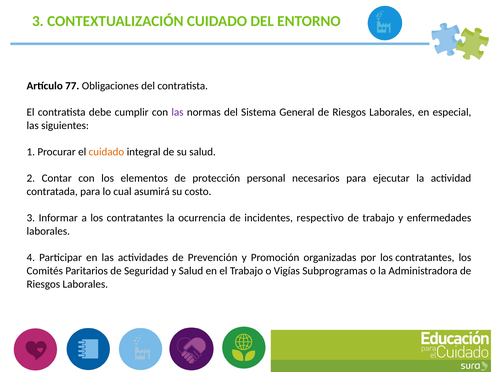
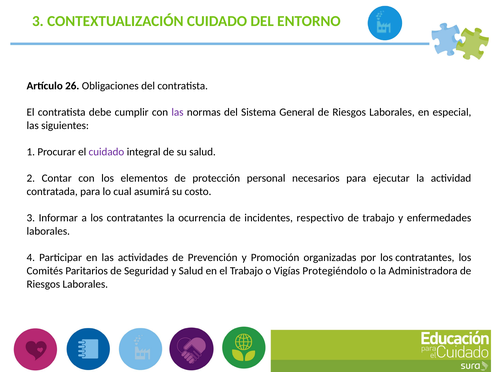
77: 77 -> 26 (72, 86)
cuidado colour: orange -> purple (106, 152)
Subprogramas: Subprogramas -> Protegiéndolo (335, 271)
